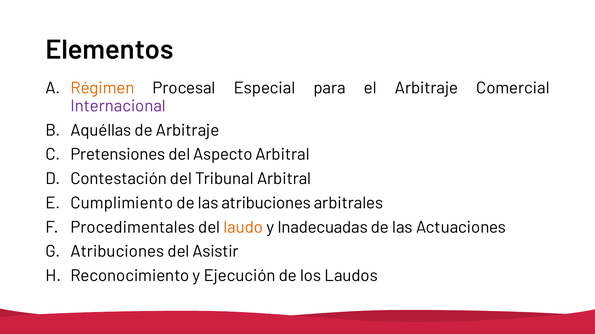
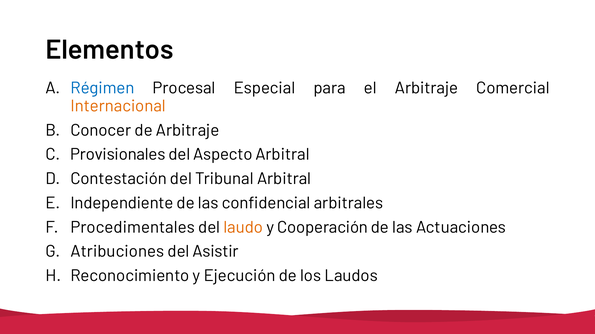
Régimen colour: orange -> blue (102, 88)
Internacional colour: purple -> orange (118, 106)
Aquéllas: Aquéllas -> Conocer (101, 130)
Pretensiones: Pretensiones -> Provisionales (118, 155)
Cumplimiento: Cumplimiento -> Independiente (122, 203)
las atribuciones: atribuciones -> confidencial (266, 203)
Inadecuadas: Inadecuadas -> Cooperación (323, 228)
